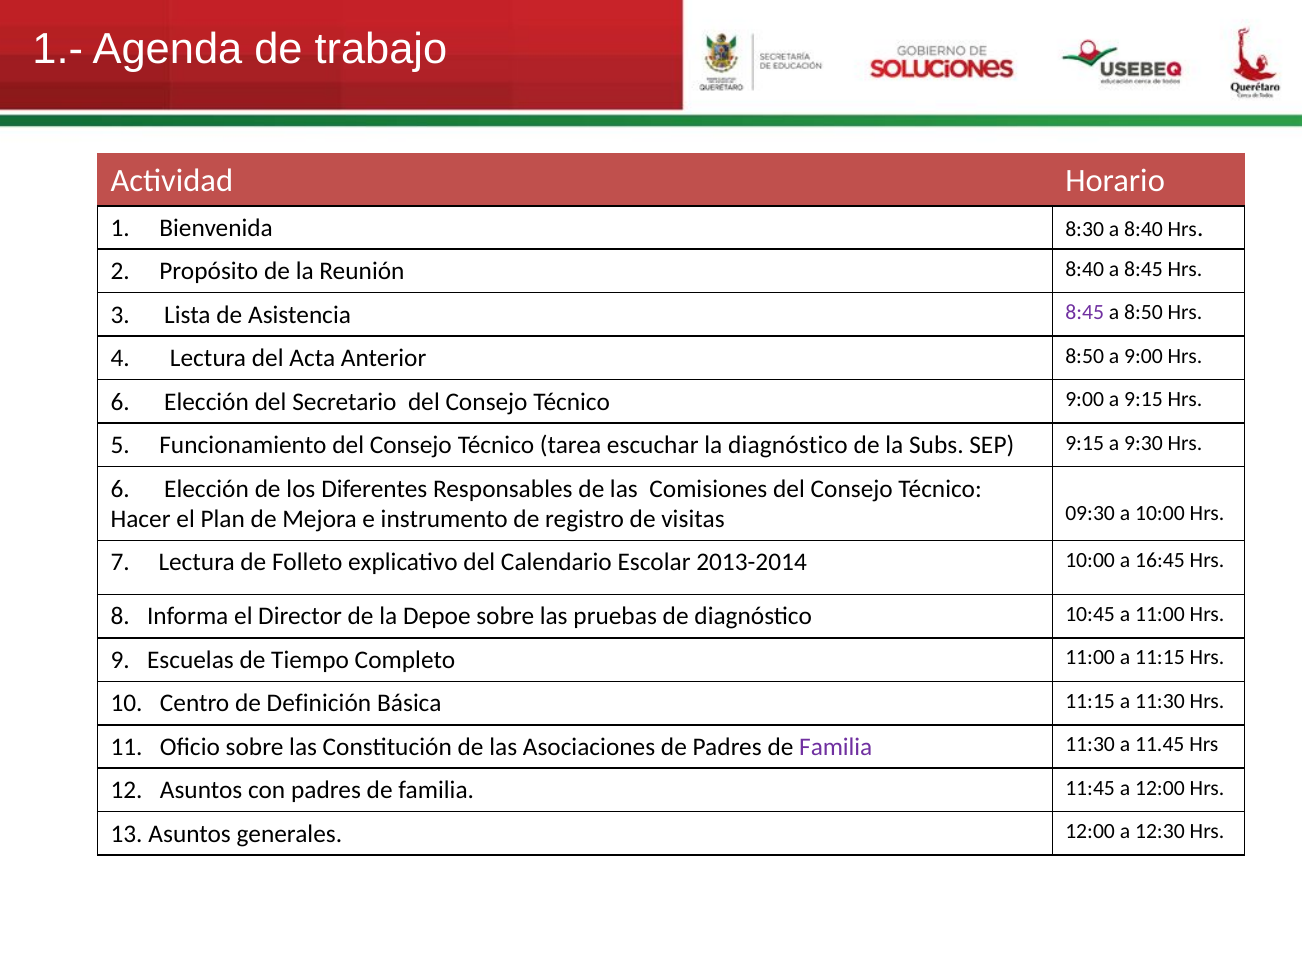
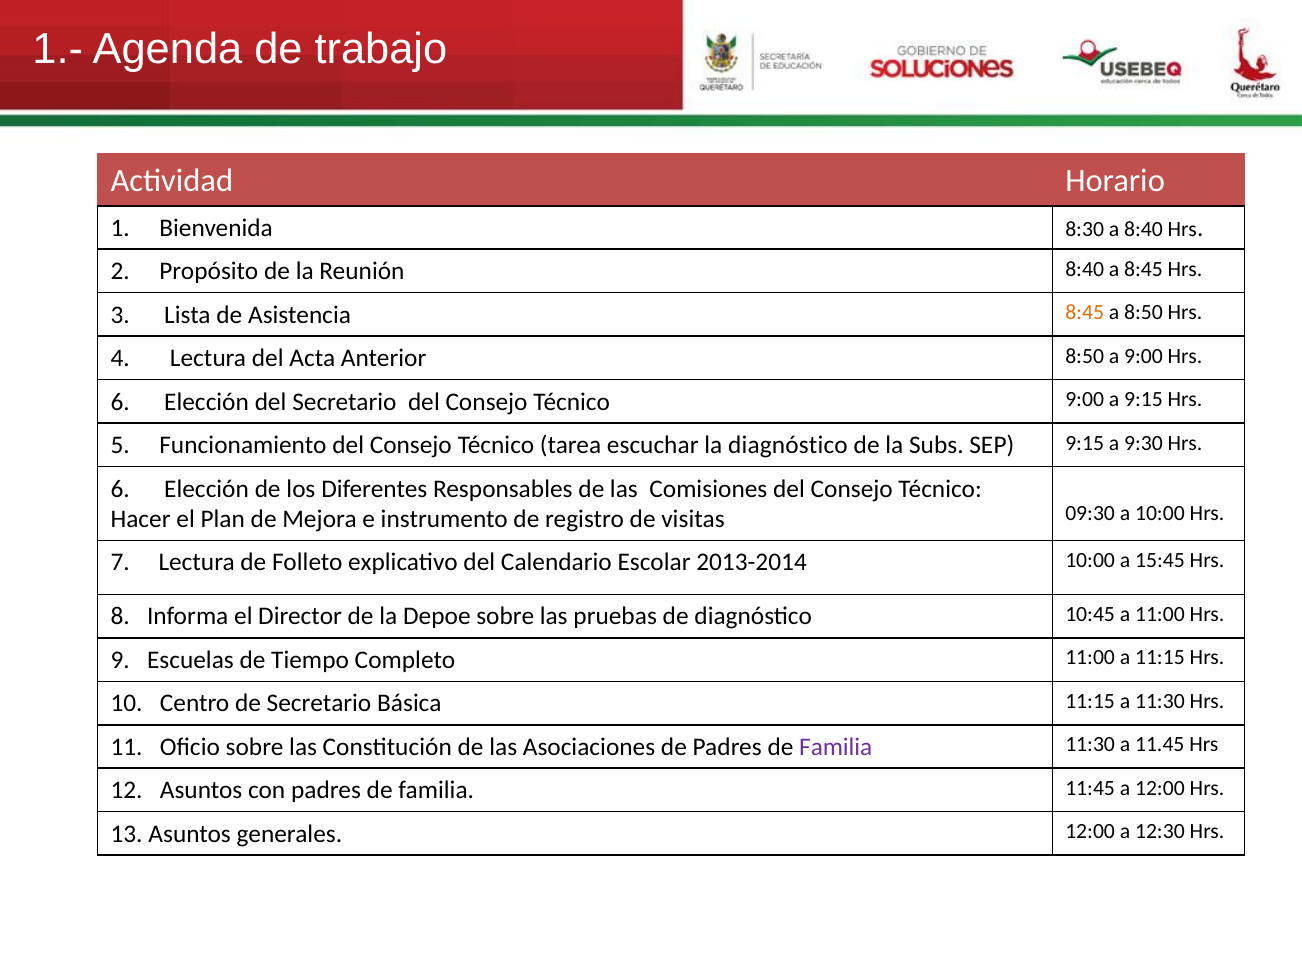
8:45 colour: purple -> orange (1085, 313)
16:45: 16:45 -> 15:45 (1160, 561)
de Definición: Definición -> Secretario (319, 704)
